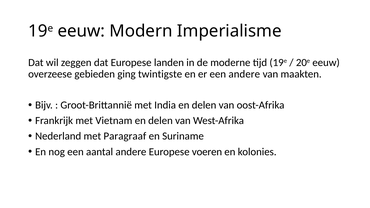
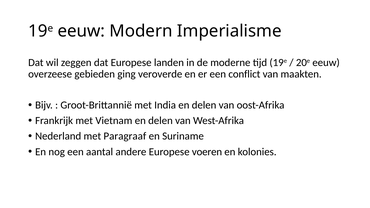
twintigste: twintigste -> veroverde (160, 74)
een andere: andere -> conflict (244, 74)
